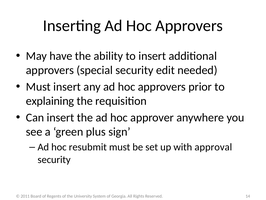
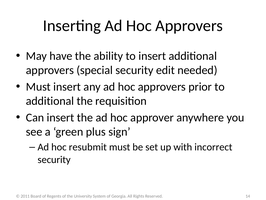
explaining: explaining -> additional (50, 101)
approval: approval -> incorrect (213, 147)
